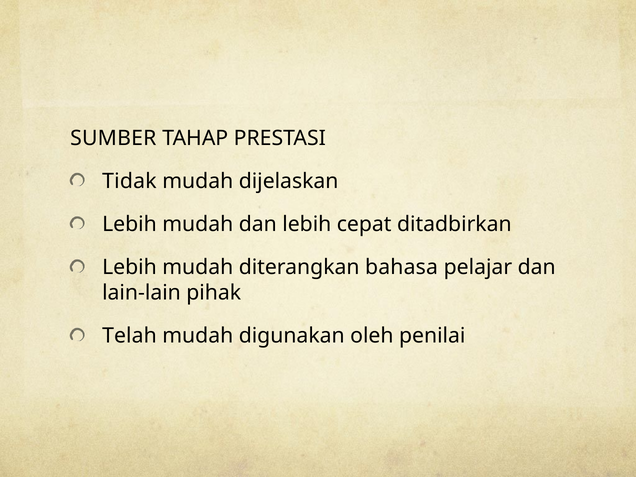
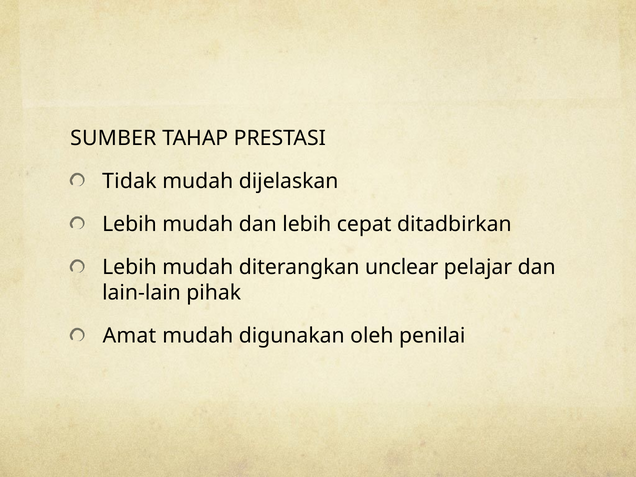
bahasa: bahasa -> unclear (402, 267)
Telah: Telah -> Amat (129, 336)
